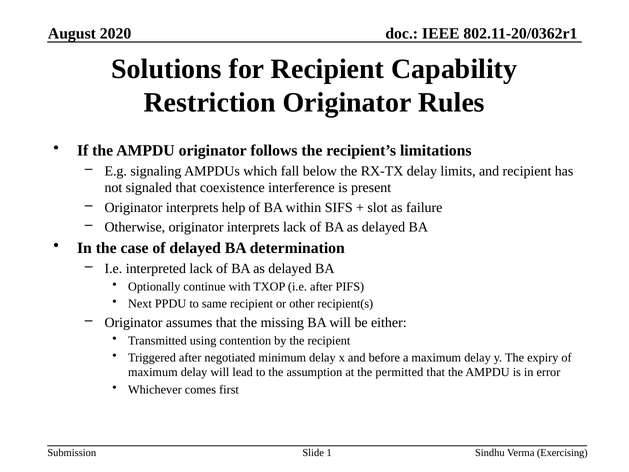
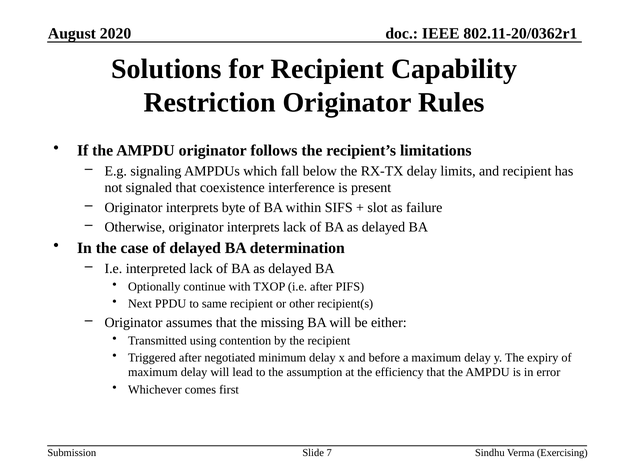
help: help -> byte (234, 207)
permitted: permitted -> efficiency (399, 372)
1: 1 -> 7 (329, 452)
